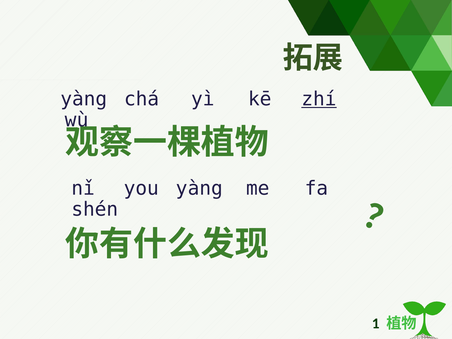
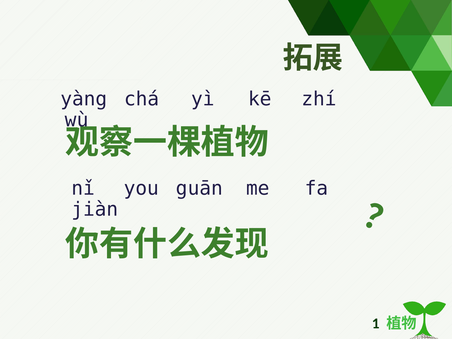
zhí underline: present -> none (319, 99)
you yàng: yàng -> guān (199, 188)
shén: shén -> jiàn (95, 209)
